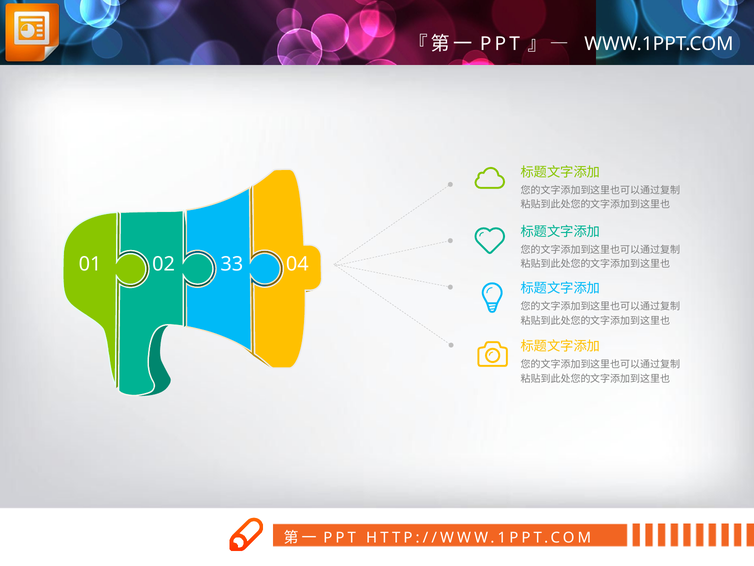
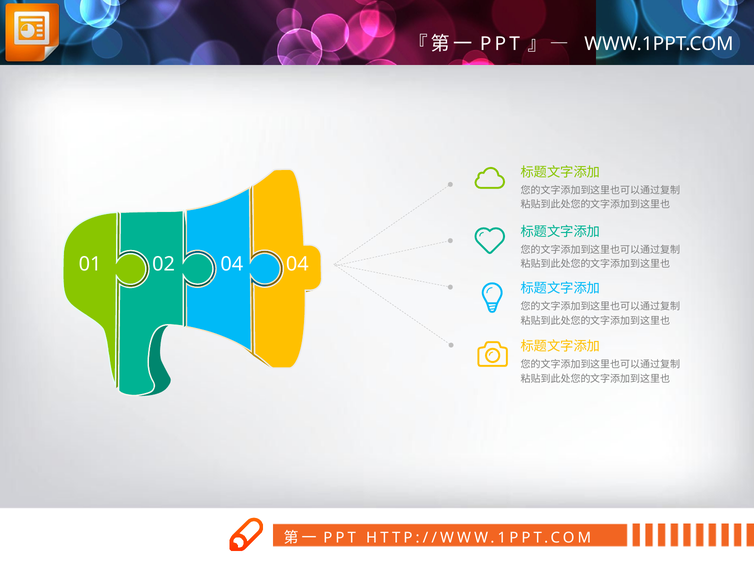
02 33: 33 -> 04 (232, 264)
